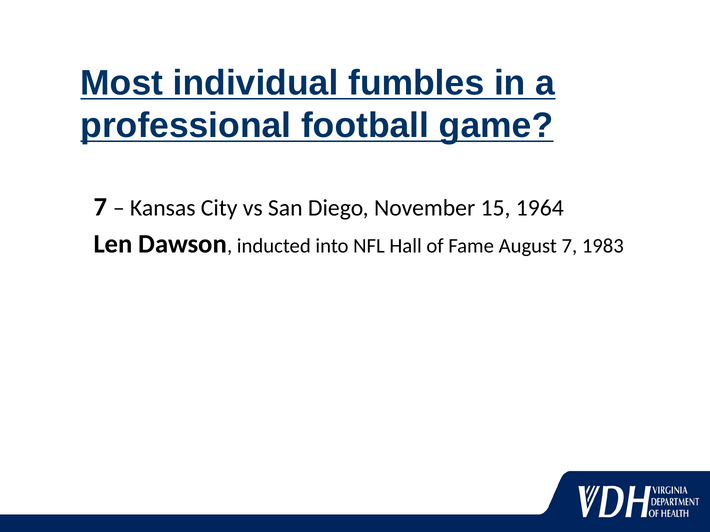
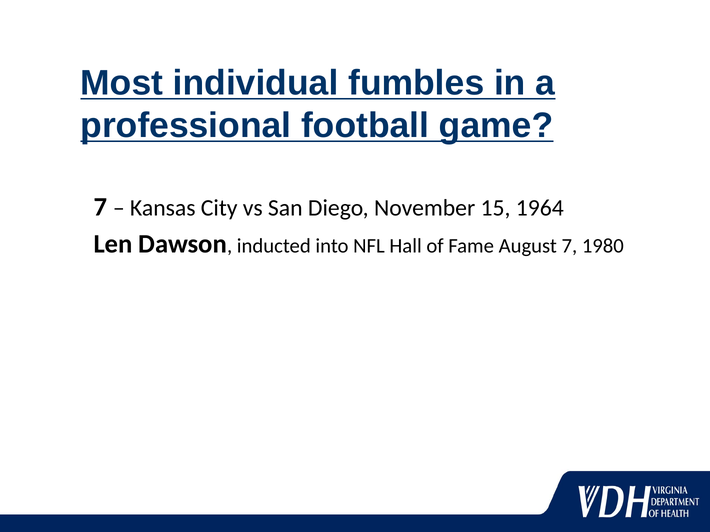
1983: 1983 -> 1980 (603, 246)
